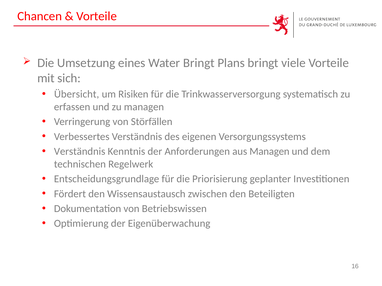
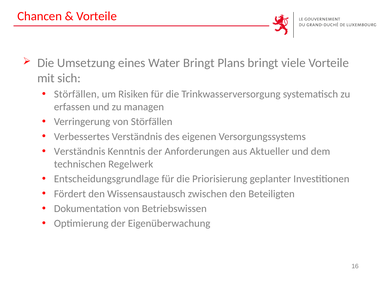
Übersicht: Übersicht -> Störfällen (77, 94)
aus Managen: Managen -> Aktueller (269, 152)
